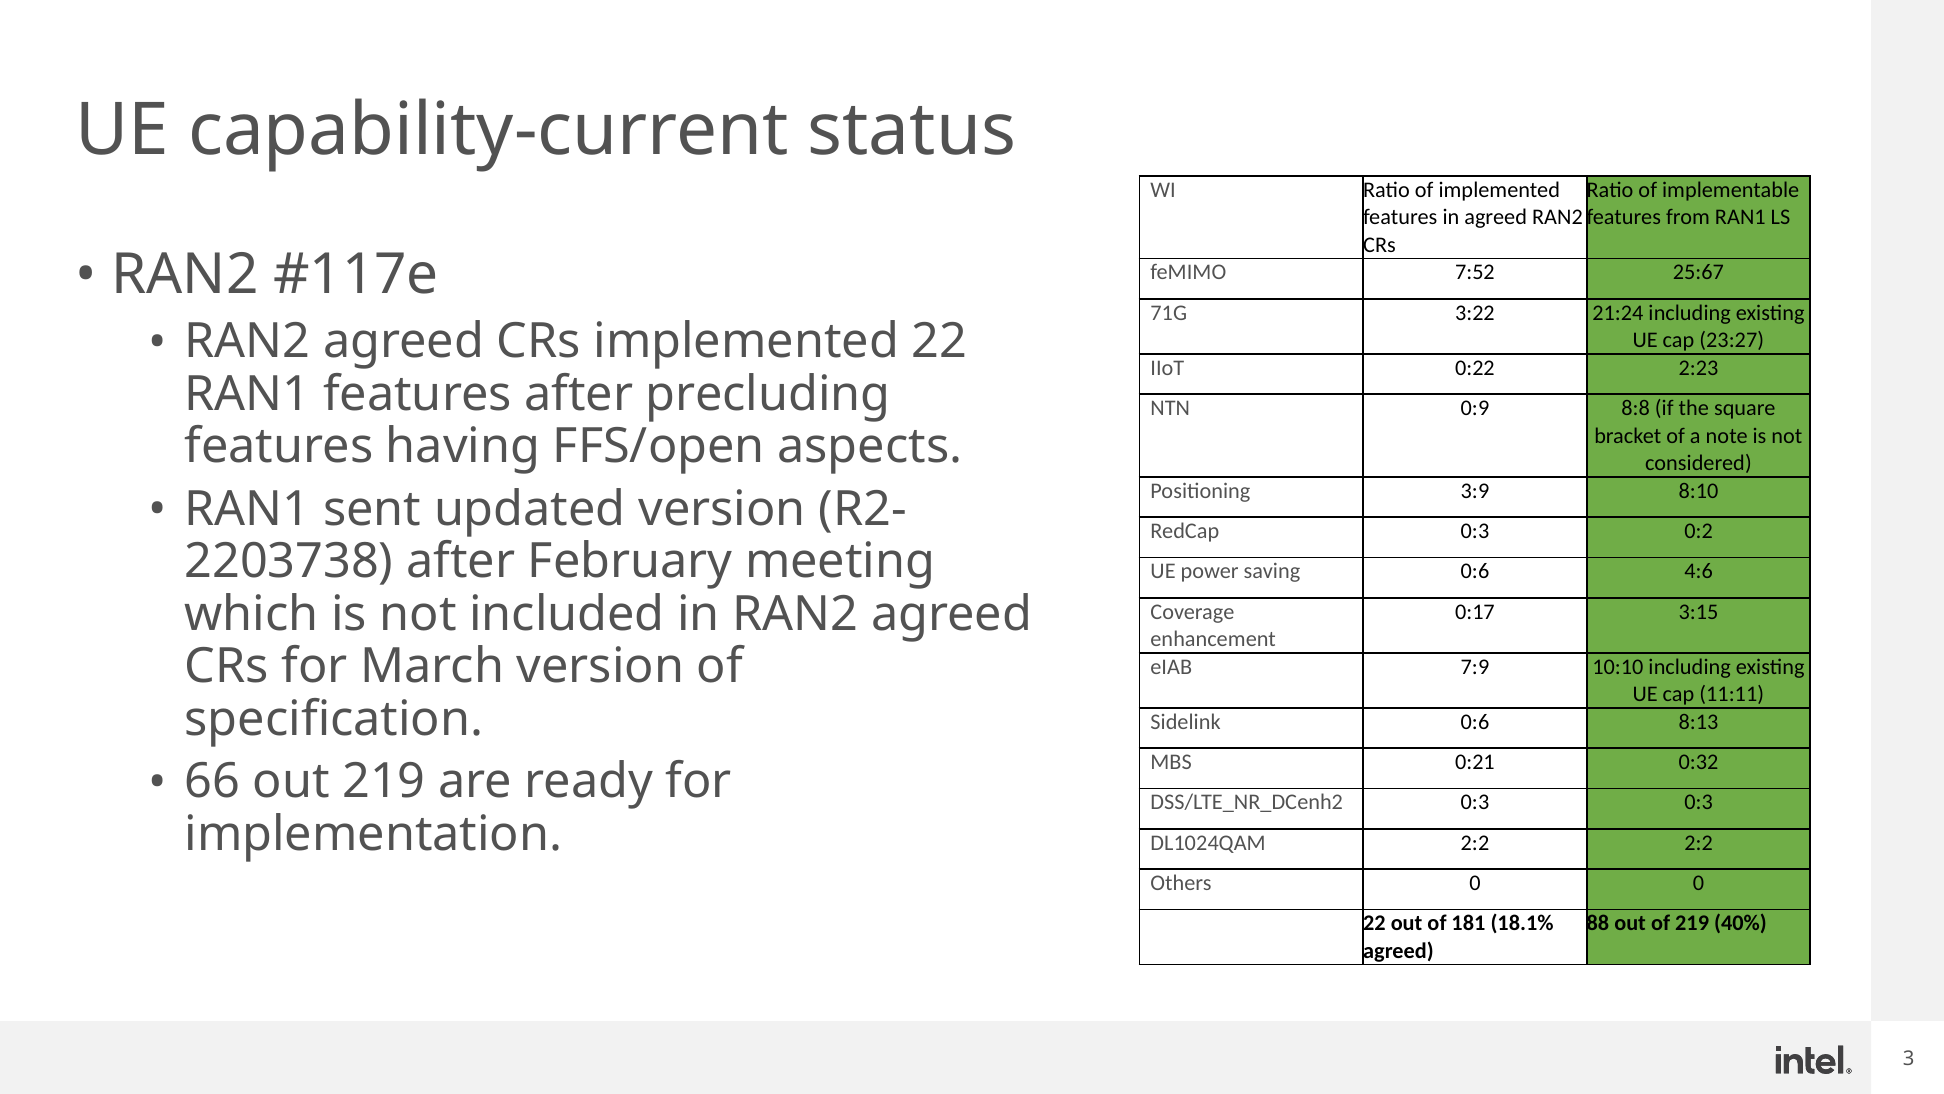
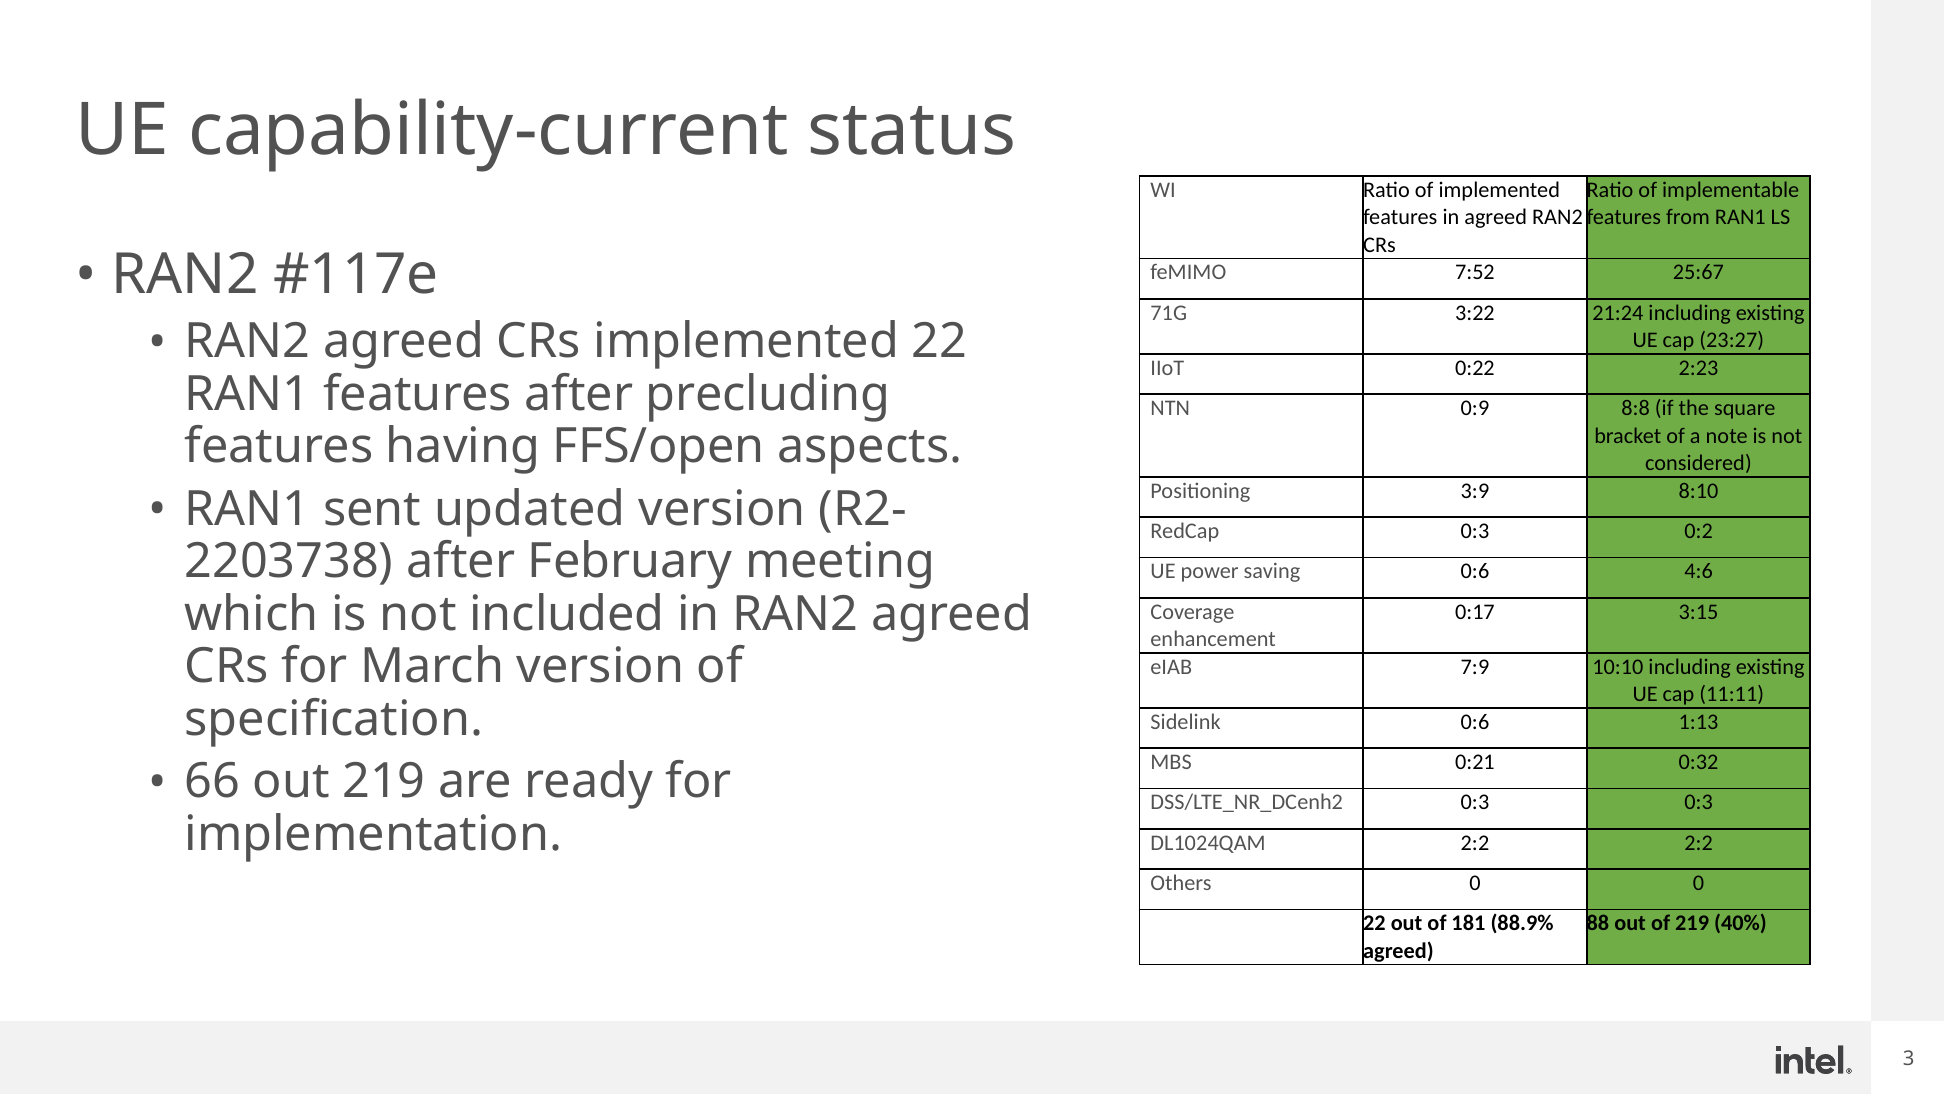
8:13: 8:13 -> 1:13 (1698, 722)
18.1%: 18.1% -> 88.9% (1522, 923)
